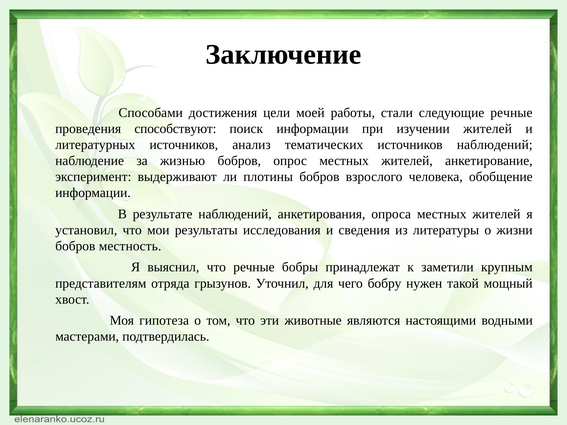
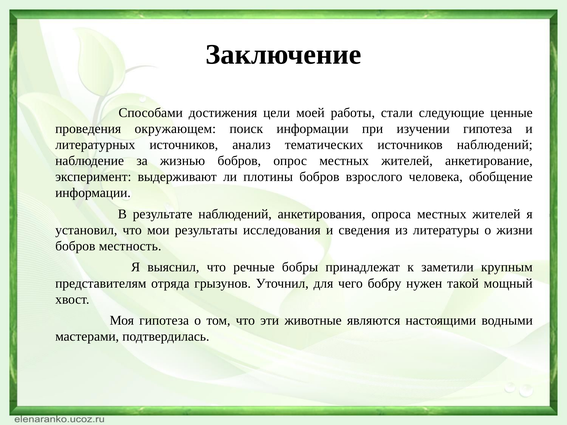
следующие речные: речные -> ценные (511, 113)
способствуют: способствуют -> окружающем (175, 129)
изучении жителей: жителей -> гипотеза (488, 129)
